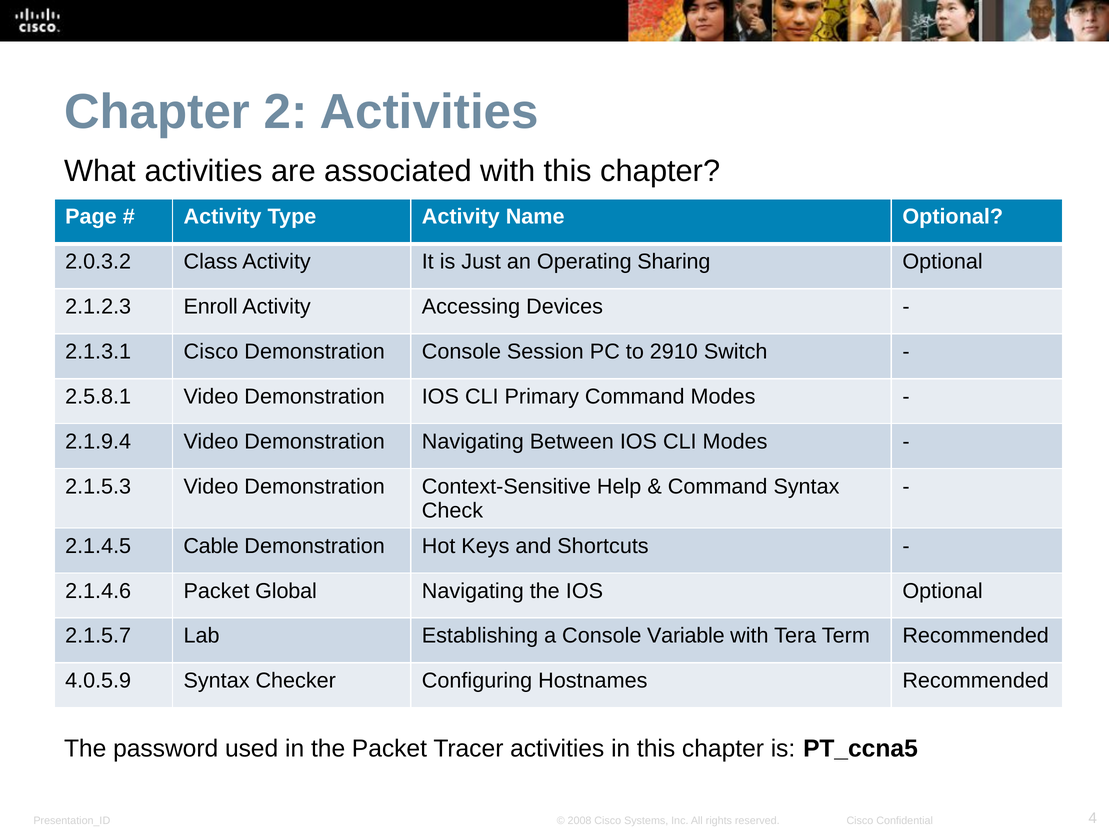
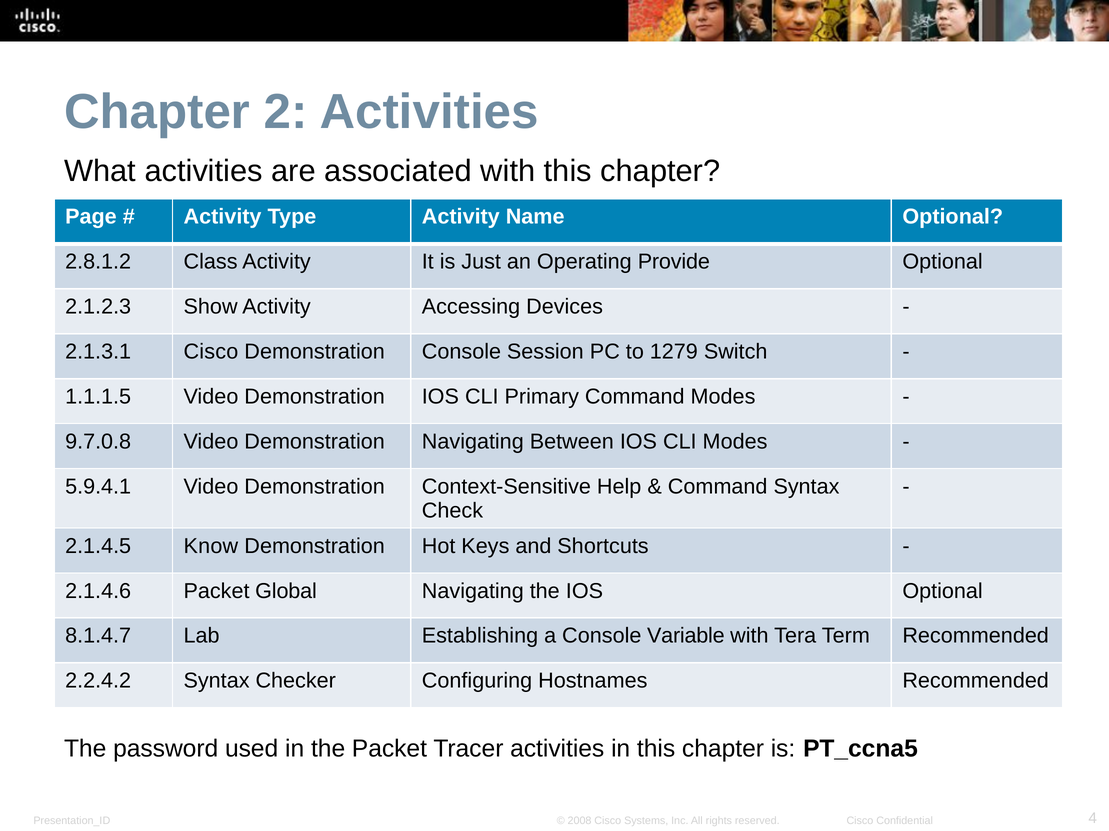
2.0.3.2: 2.0.3.2 -> 2.8.1.2 (98, 262)
Sharing: Sharing -> Provide (674, 262)
Enroll: Enroll -> Show (211, 307)
2910: 2910 -> 1279 (674, 352)
2.5.8.1: 2.5.8.1 -> 1.1.1.5 (98, 397)
2.1.9.4: 2.1.9.4 -> 9.7.0.8 (98, 442)
2.1.5.3: 2.1.5.3 -> 5.9.4.1 (98, 487)
Cable: Cable -> Know (211, 547)
2.1.5.7: 2.1.5.7 -> 8.1.4.7 (98, 636)
4.0.5.9: 4.0.5.9 -> 2.2.4.2 (98, 681)
